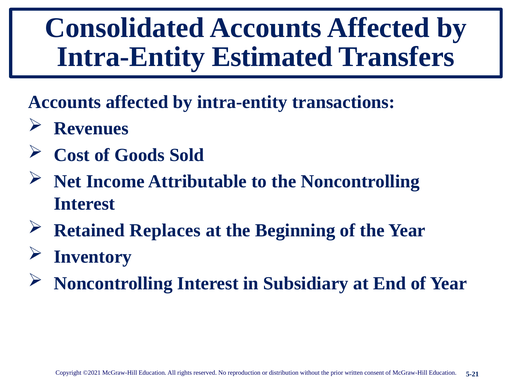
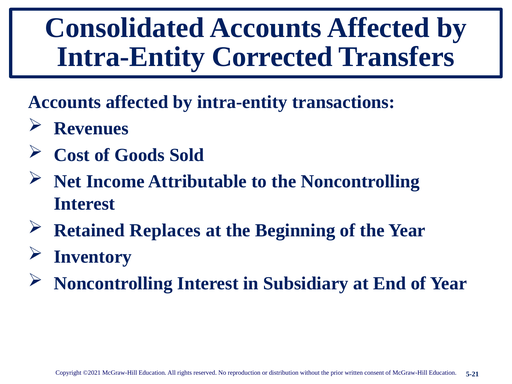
Estimated: Estimated -> Corrected (272, 57)
